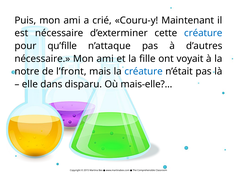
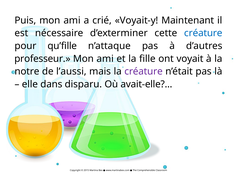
Couru-y: Couru-y -> Voyait-y (137, 20)
nécessaire: nécessaire -> professeur (42, 59)
l’front: l’front -> l’aussi (71, 72)
créature colour: blue -> purple (144, 72)
mais-elle: mais-elle -> avait-elle (146, 85)
